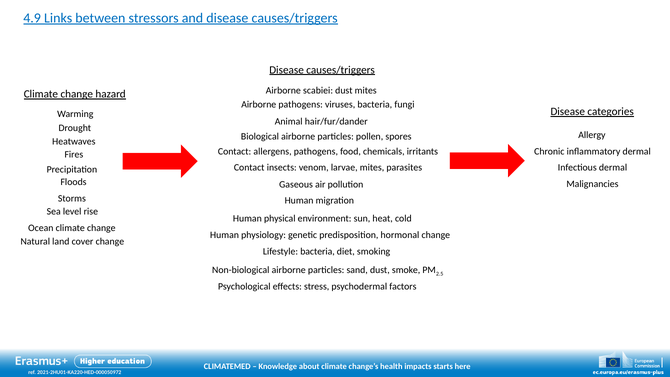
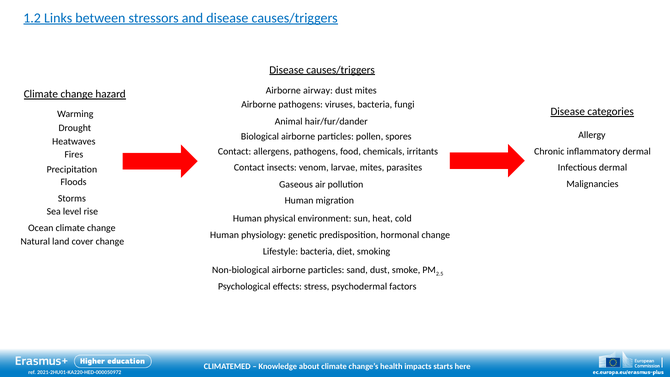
4.9: 4.9 -> 1.2 (32, 18)
scabiei: scabiei -> airway (318, 91)
